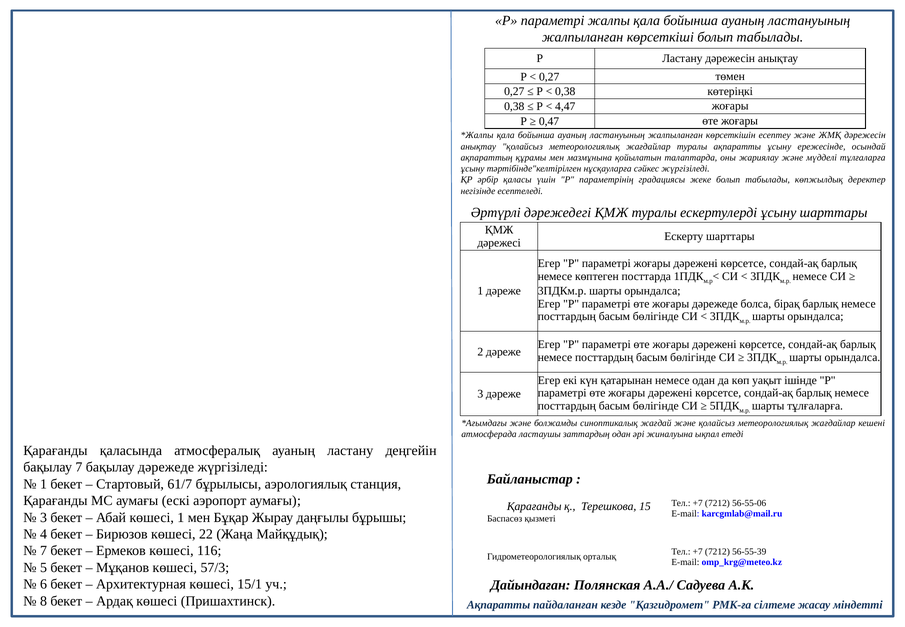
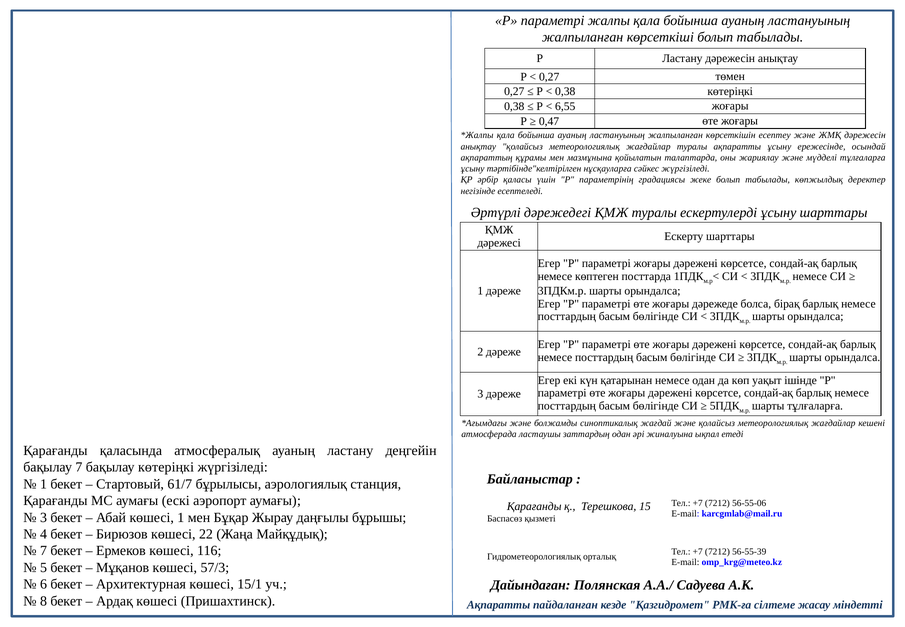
4,47: 4,47 -> 6,55 (565, 107)
бақылау дәрежеде: дәрежеде -> көтеріңкі (166, 467)
